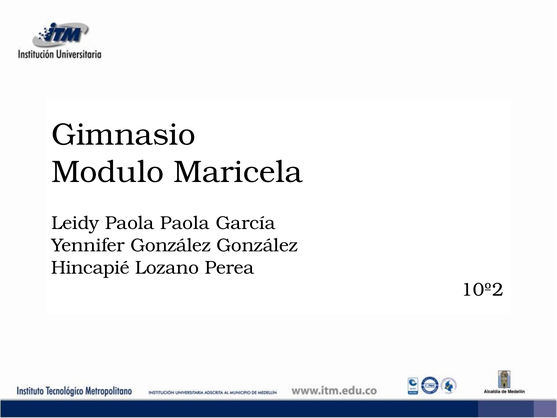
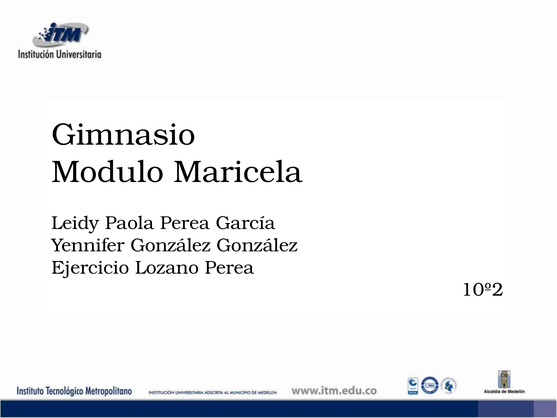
Paola Paola: Paola -> Perea (185, 223)
Hincapié: Hincapié -> Ejercicio (90, 267)
